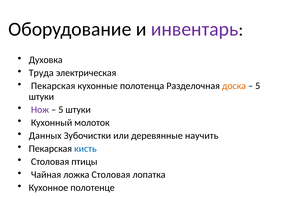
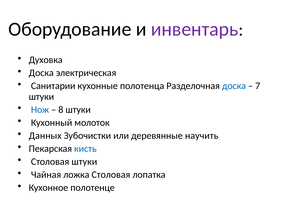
Труда: Труда -> Доска (41, 73)
Пекарская: Пекарская -> Санитарии (53, 86)
доска colour: orange -> blue (234, 86)
5: 5 -> 7 (258, 86)
Нож colour: purple -> blue (40, 109)
5: 5 -> 8 (61, 109)
Столовая птицы: птицы -> штуки (84, 161)
